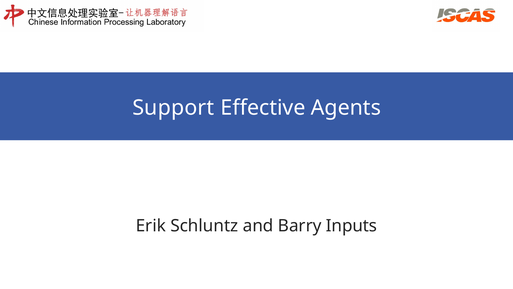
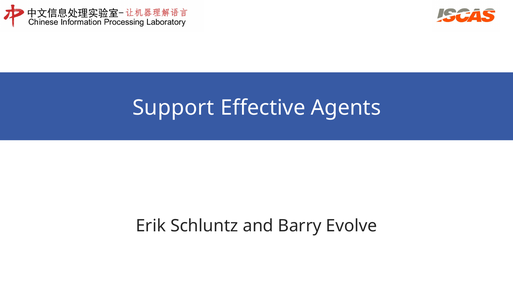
Inputs: Inputs -> Evolve (351, 225)
